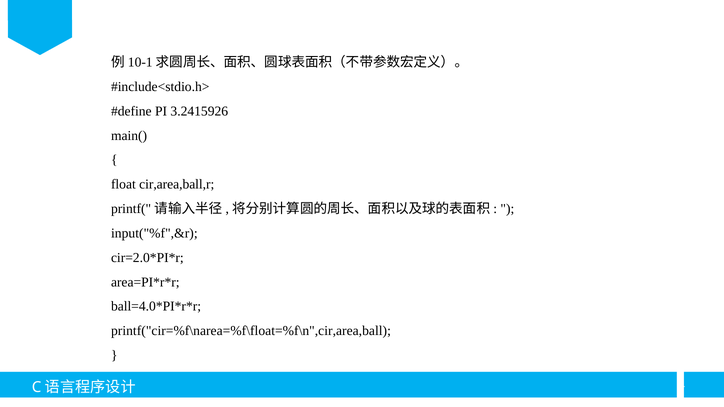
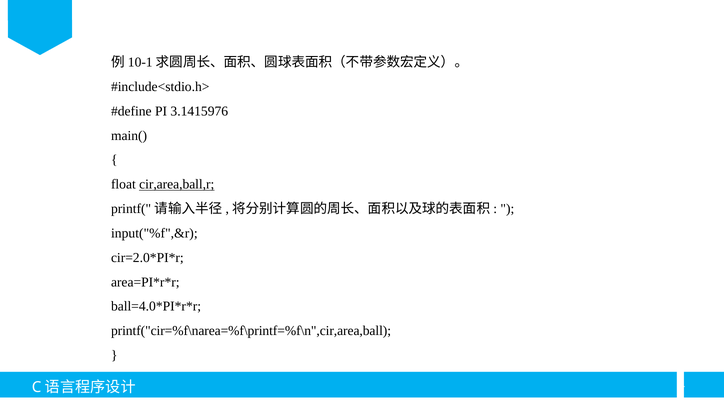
3.2415926: 3.2415926 -> 3.1415976 (199, 111)
cir,area,ball,r underline: none -> present (177, 184)
printf("cir=%f\narea=%f\float=%f\n",cir,area,ball: printf("cir=%f\narea=%f\float=%f\n",cir,area,ball -> printf("cir=%f\narea=%f\printf=%f\n",cir,area,ball (251, 331)
